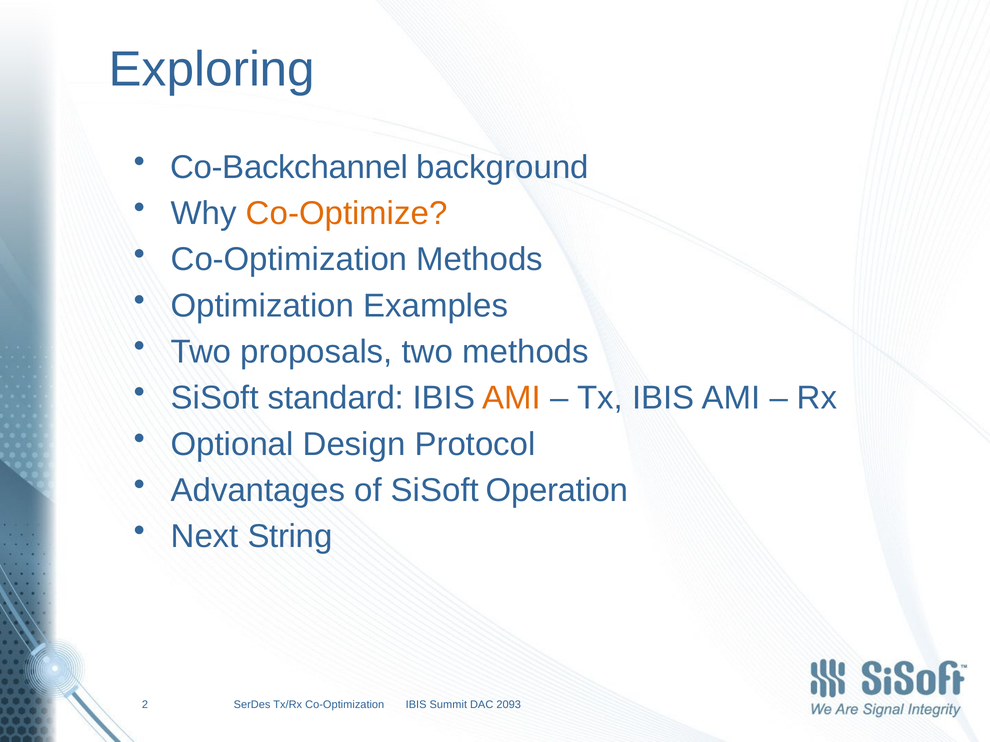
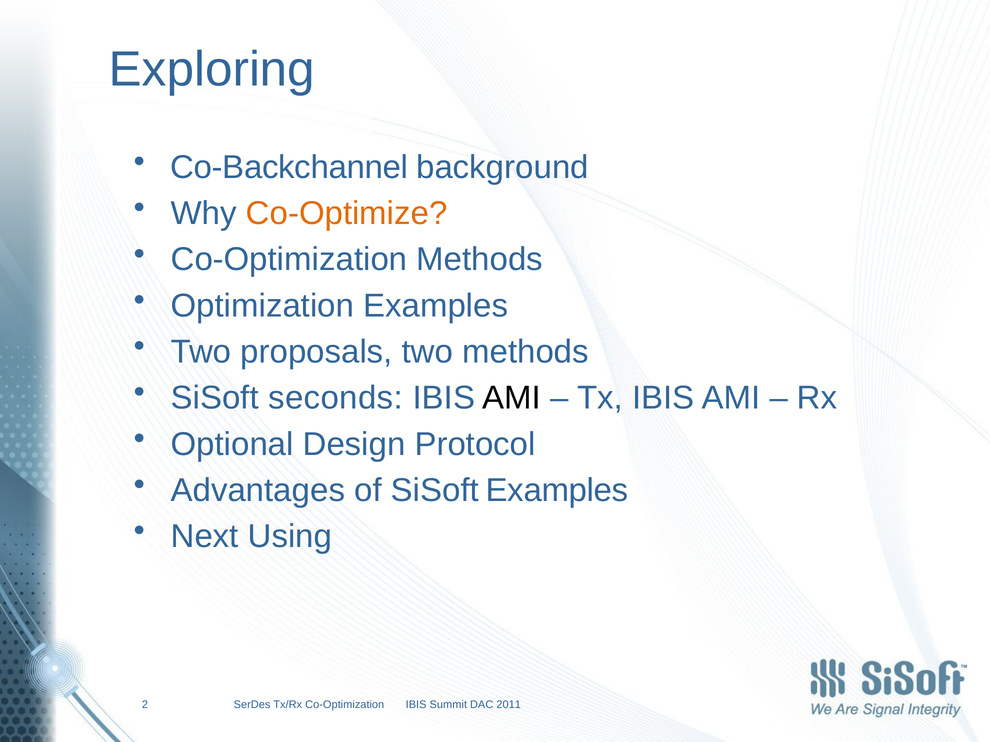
standard: standard -> seconds (336, 398)
AMI colour: orange -> black (512, 398)
SiSoft Operation: Operation -> Examples (557, 491)
String: String -> Using (290, 537)
2093: 2093 -> 2011 (509, 705)
